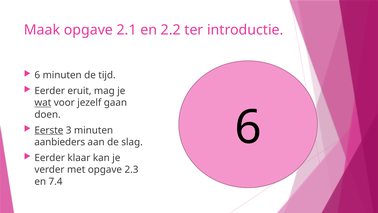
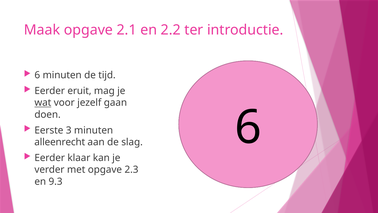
Eerste underline: present -> none (49, 130)
aanbieders: aanbieders -> alleenrecht (60, 142)
7.4: 7.4 -> 9.3 (56, 181)
